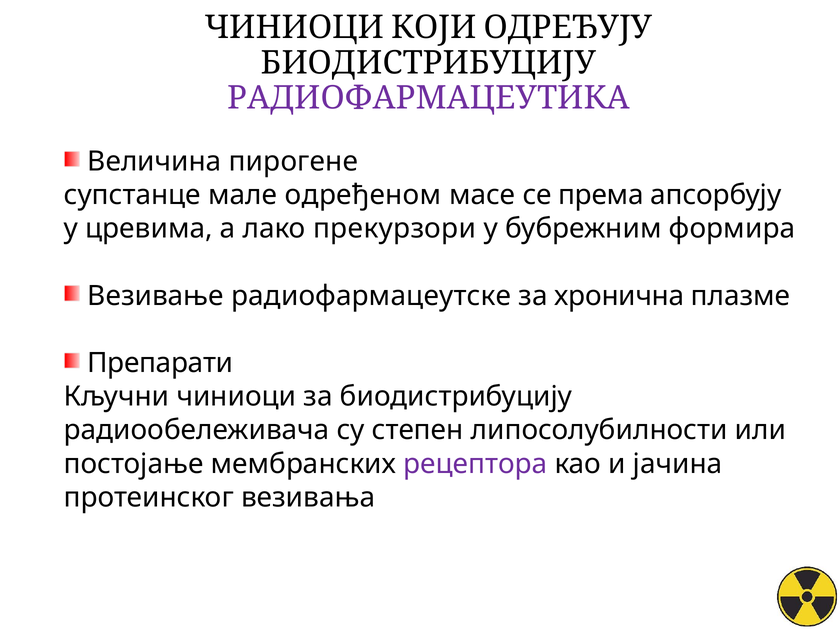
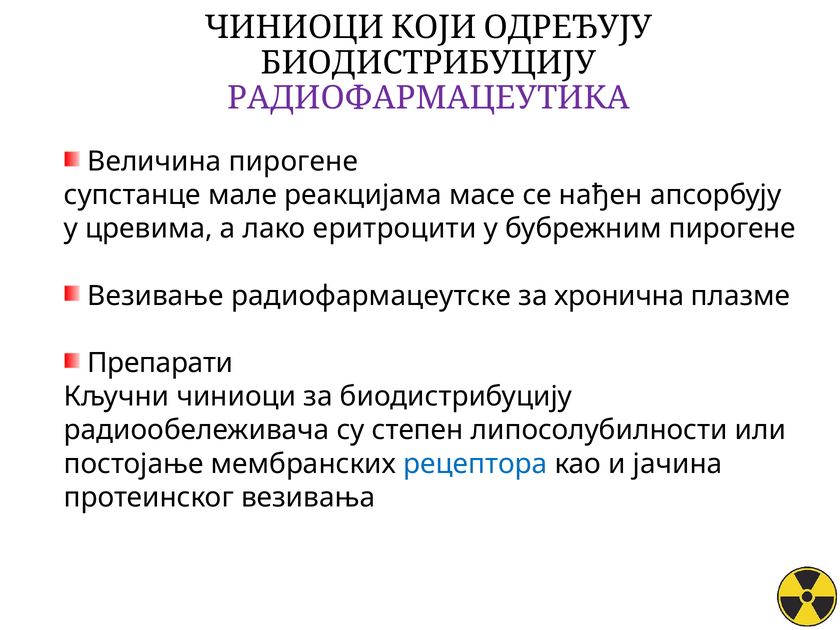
одређеном: одређеном -> реакцијама (363, 195)
према: према -> нађен (601, 195)
прекурзори: прекурзори -> еритроцити (395, 229)
бубрежним формира: формира -> пирогене (732, 229)
рецептора colour: purple -> blue (475, 464)
